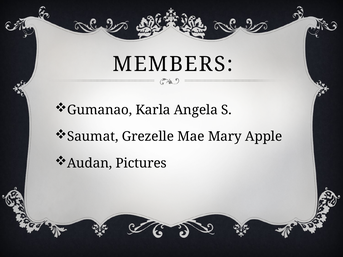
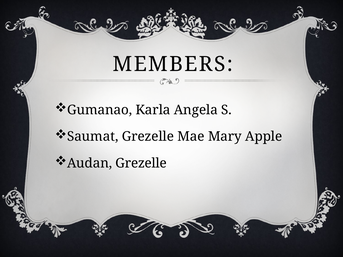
Audan Pictures: Pictures -> Grezelle (141, 163)
